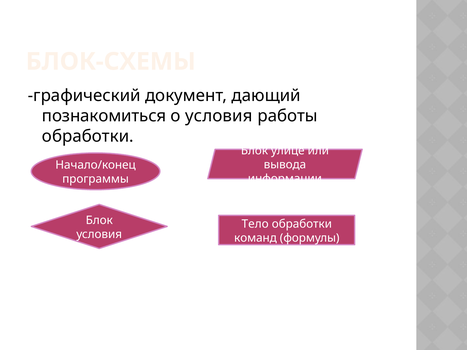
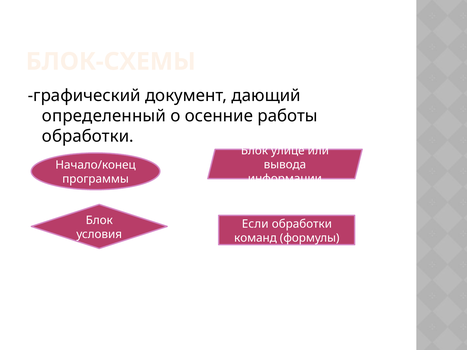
познакомиться: познакомиться -> определенный (104, 116)
о условия: условия -> осенние (219, 116)
Тело: Тело -> Если (255, 224)
